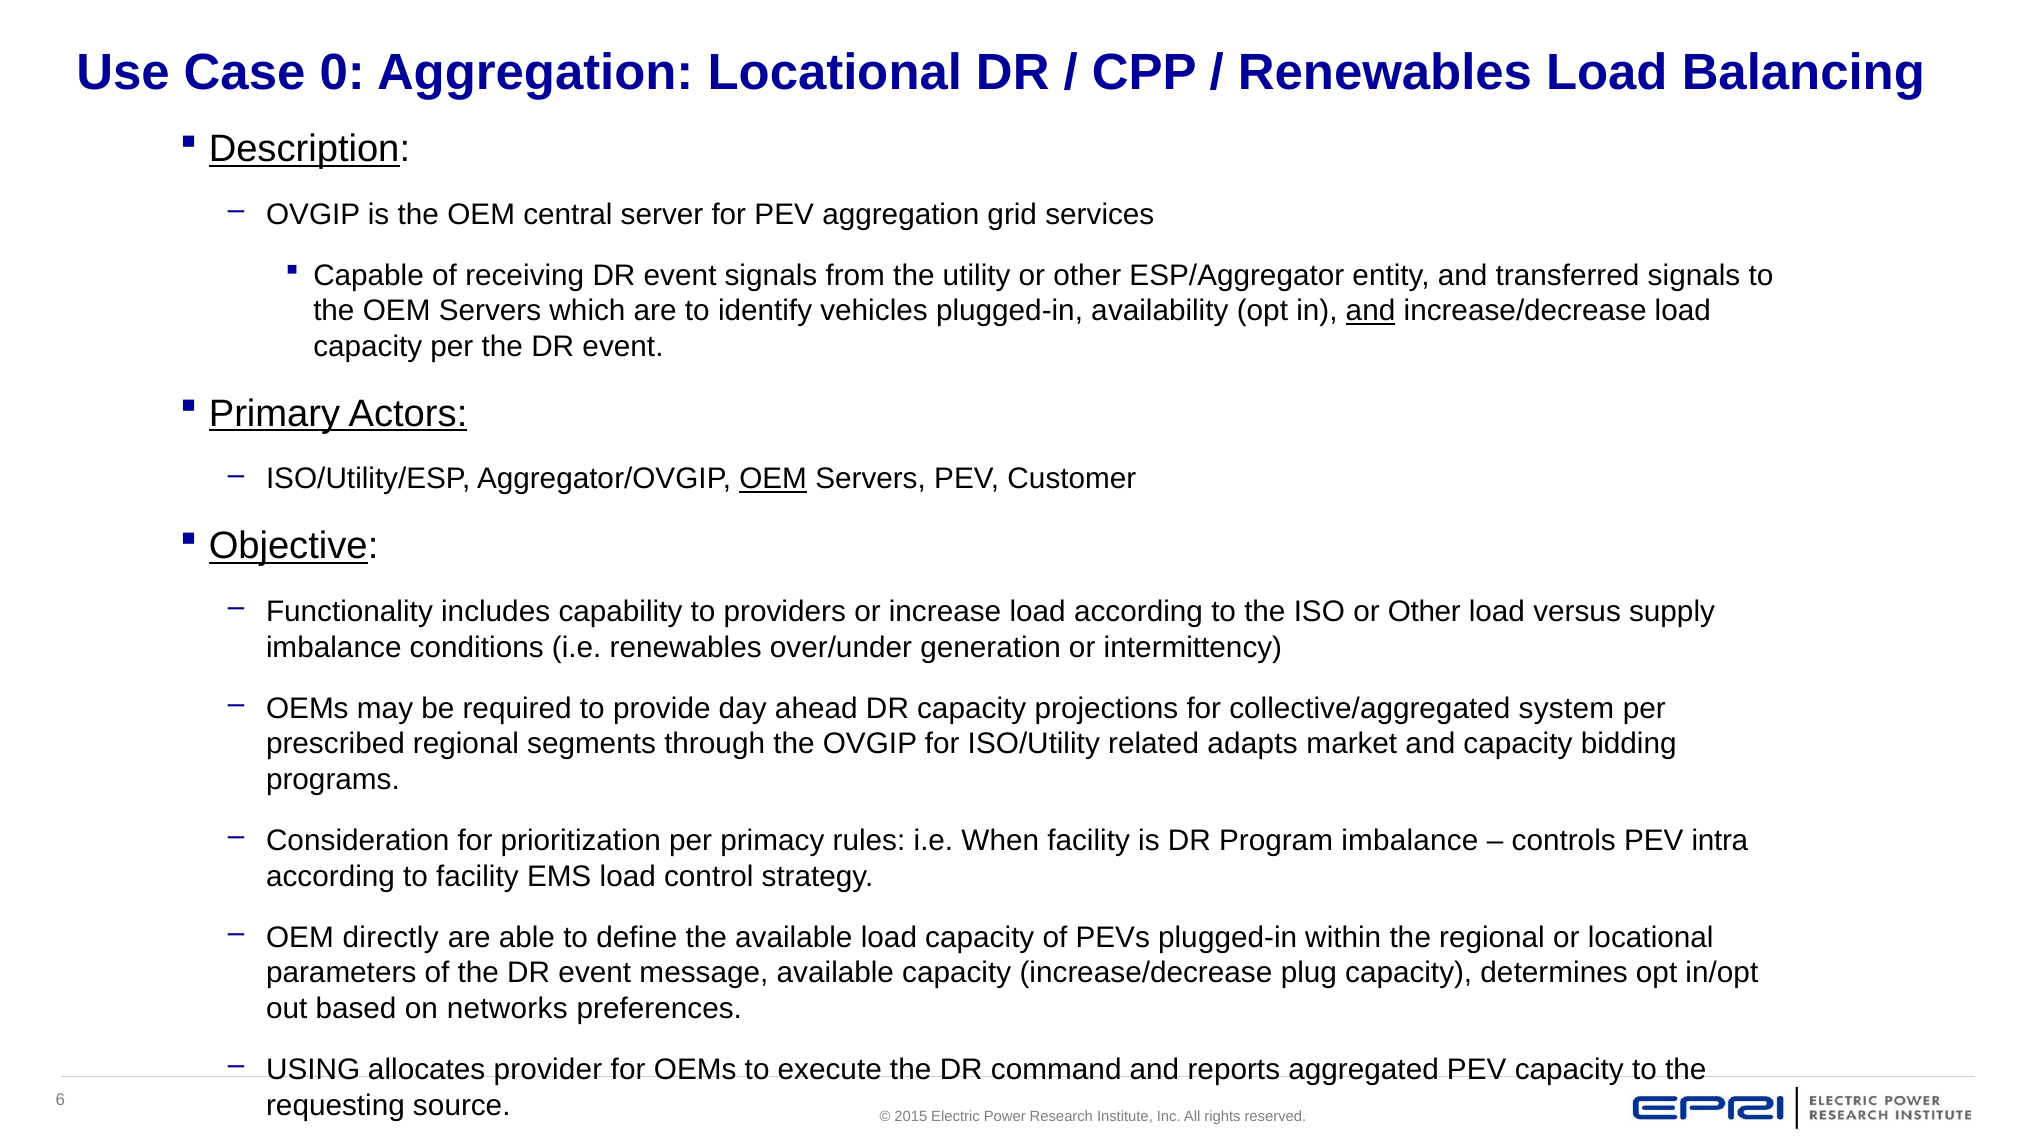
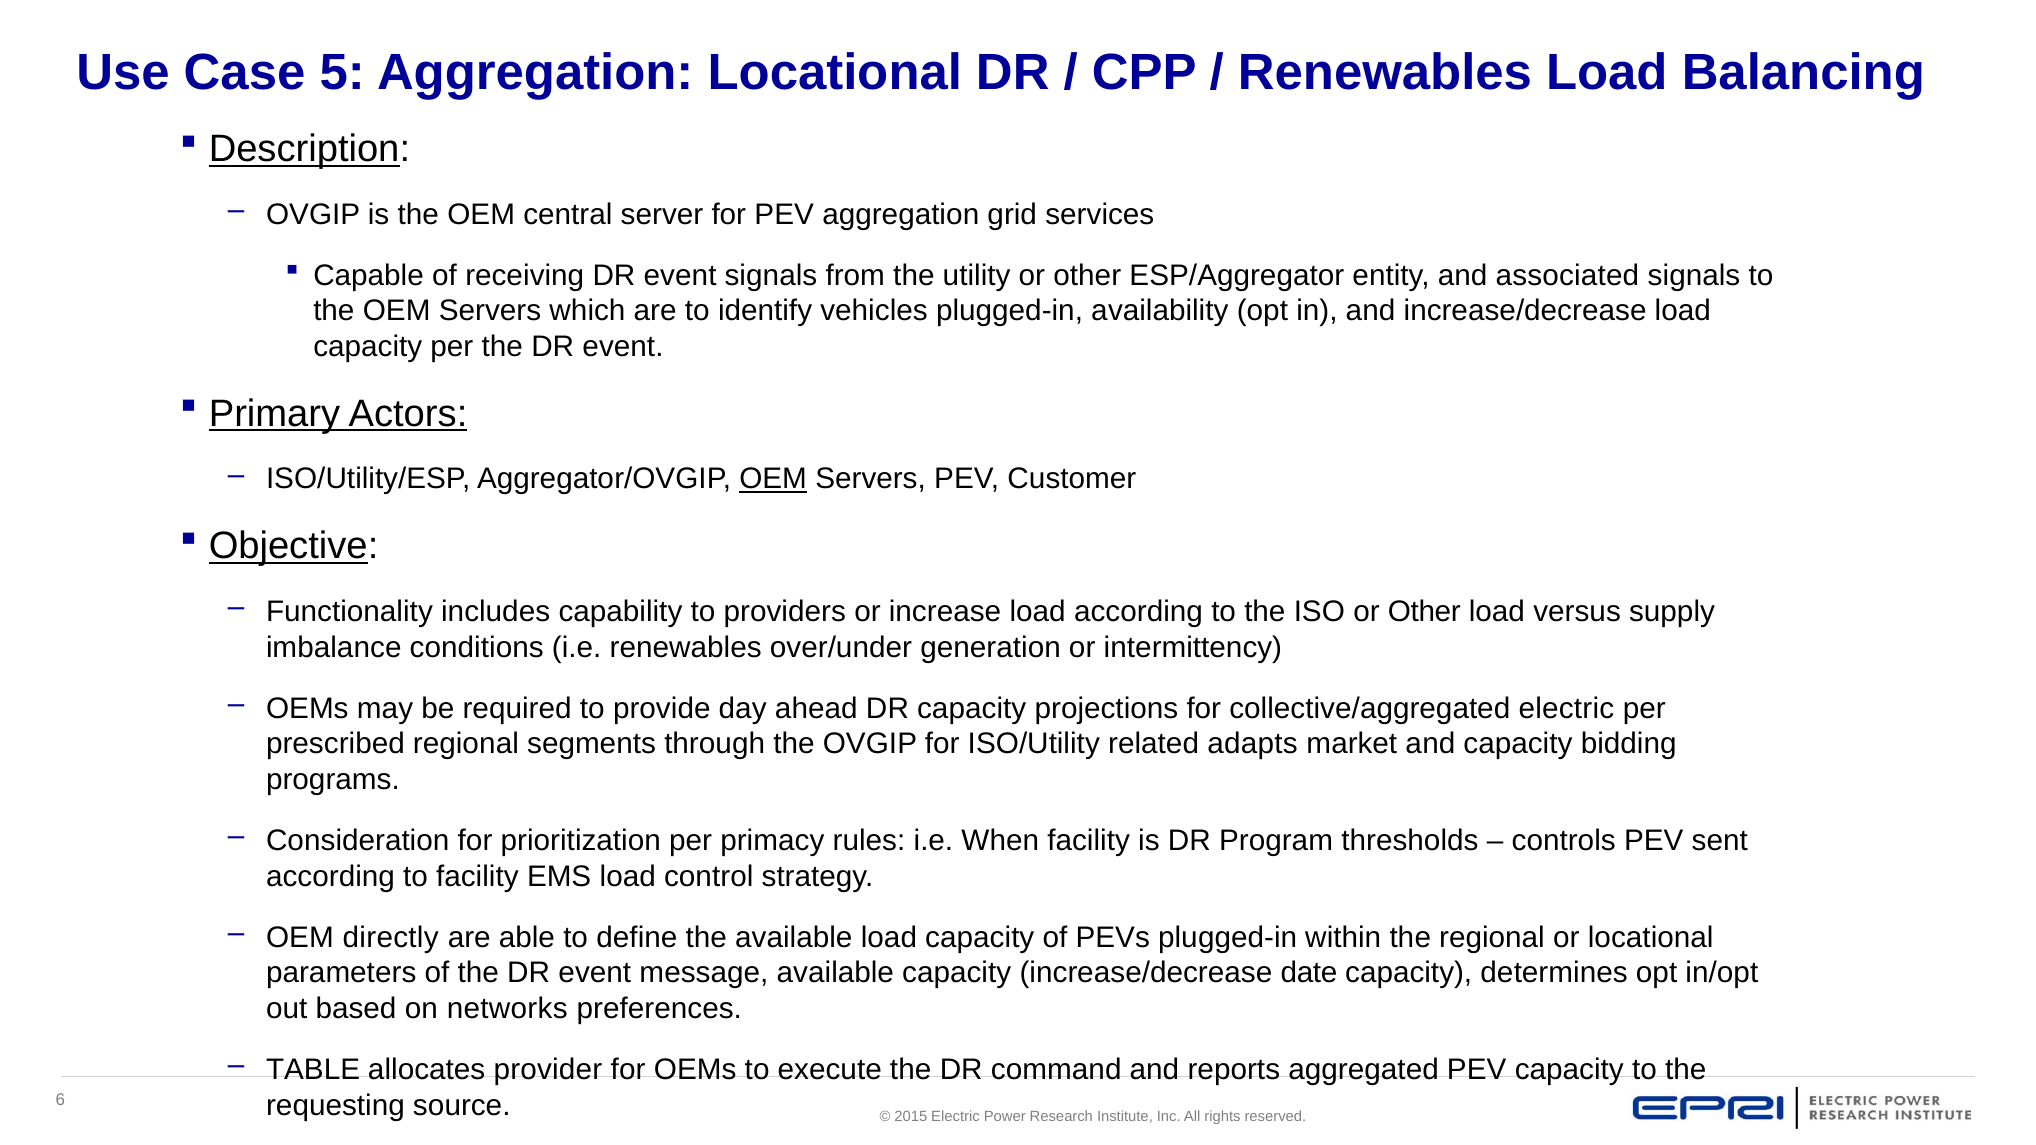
0: 0 -> 5 (342, 72)
transferred: transferred -> associated (1567, 276)
and underline: present -> none (1371, 311)
collective/aggregated system: system -> electric (1566, 708)
Program imbalance: imbalance -> thresholds (1410, 841)
intra: intra -> sent (1720, 841)
plug: plug -> date (1309, 973)
USING: USING -> TABLE (313, 1070)
